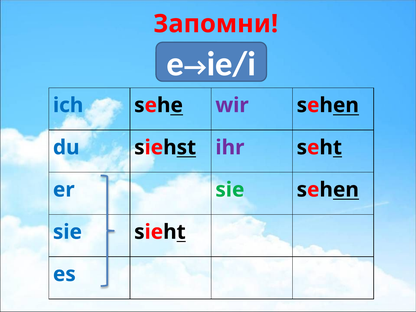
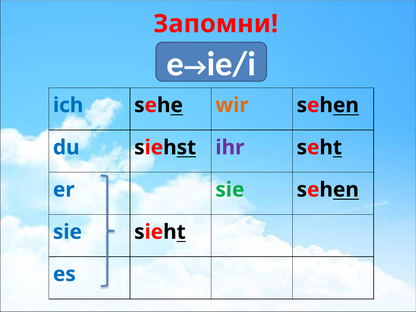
wir colour: purple -> orange (232, 105)
